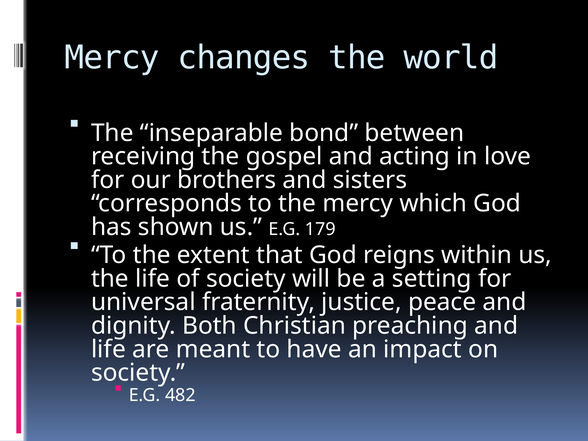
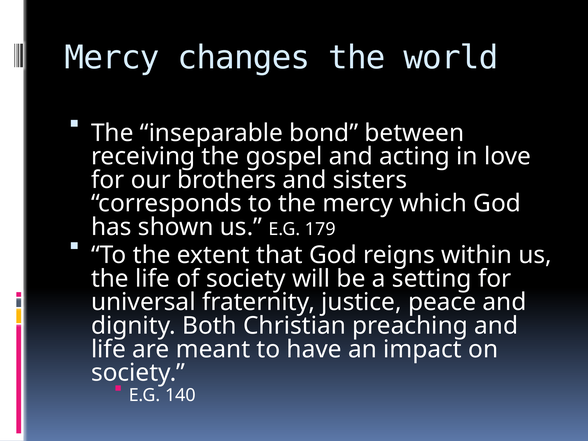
482: 482 -> 140 (180, 395)
